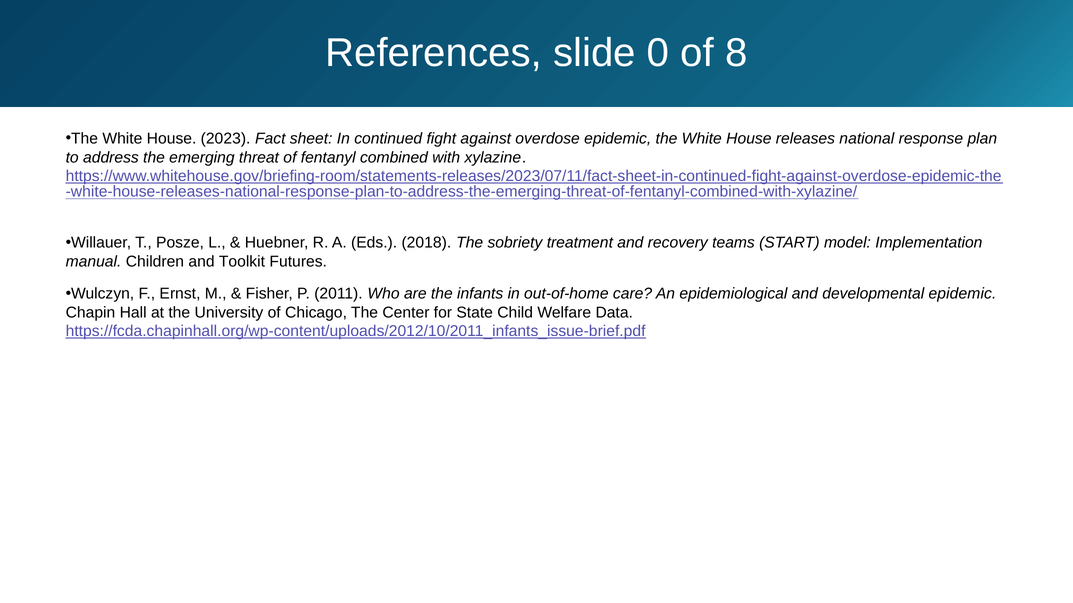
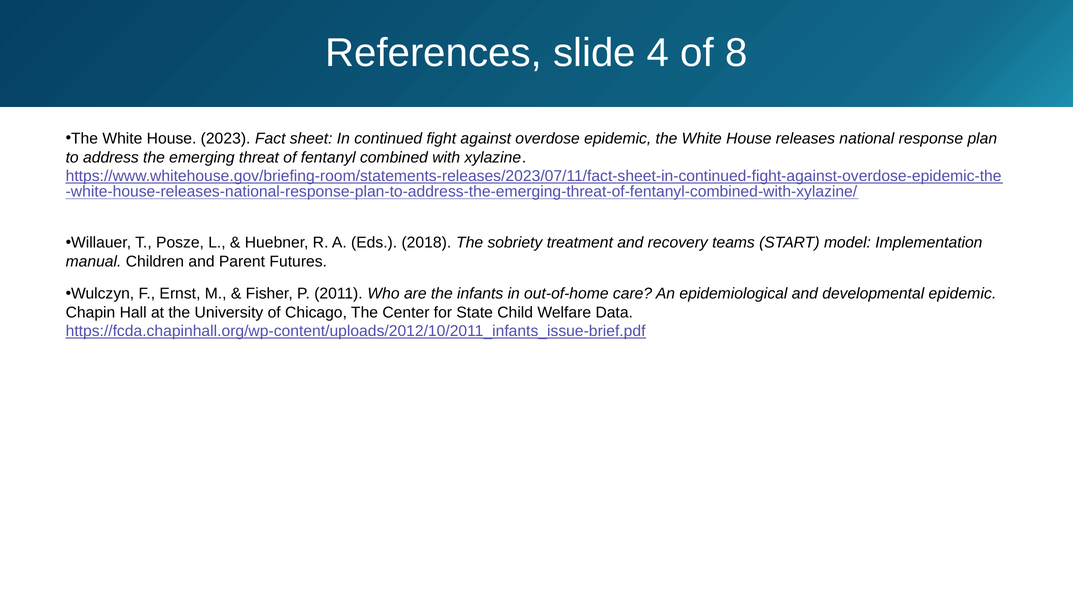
0: 0 -> 4 (658, 53)
Toolkit: Toolkit -> Parent (242, 262)
